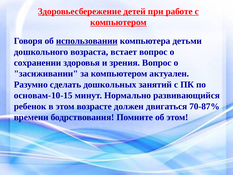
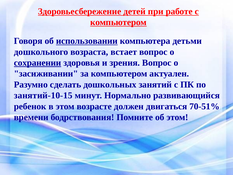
сохранении underline: none -> present (38, 63)
основам-10-15: основам-10-15 -> занятий-10-15 (43, 95)
70-87%: 70-87% -> 70-51% (204, 106)
